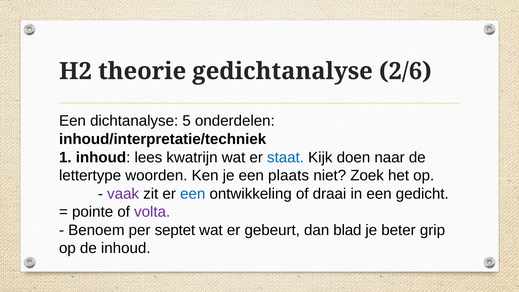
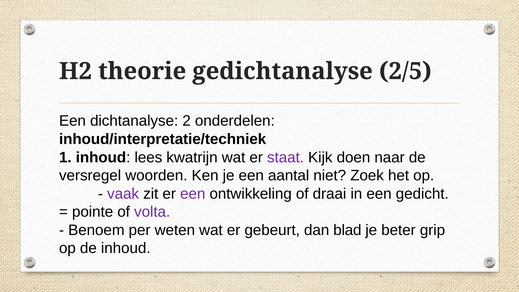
2/6: 2/6 -> 2/5 (405, 71)
5: 5 -> 2 (187, 121)
staat colour: blue -> purple (286, 157)
lettertype: lettertype -> versregel (90, 175)
plaats: plaats -> aantal (289, 175)
een colour: blue -> purple (193, 194)
septet: septet -> weten (175, 230)
